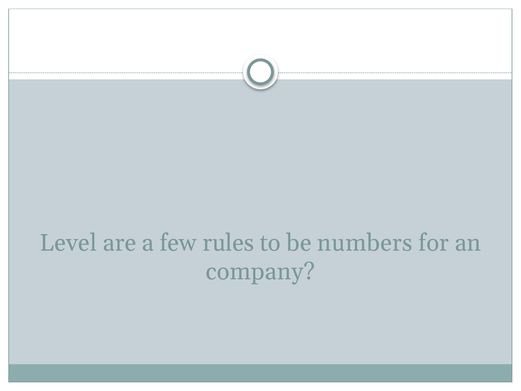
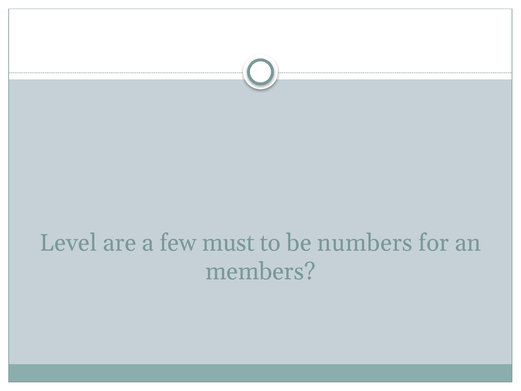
rules: rules -> must (228, 243)
company: company -> members (260, 271)
